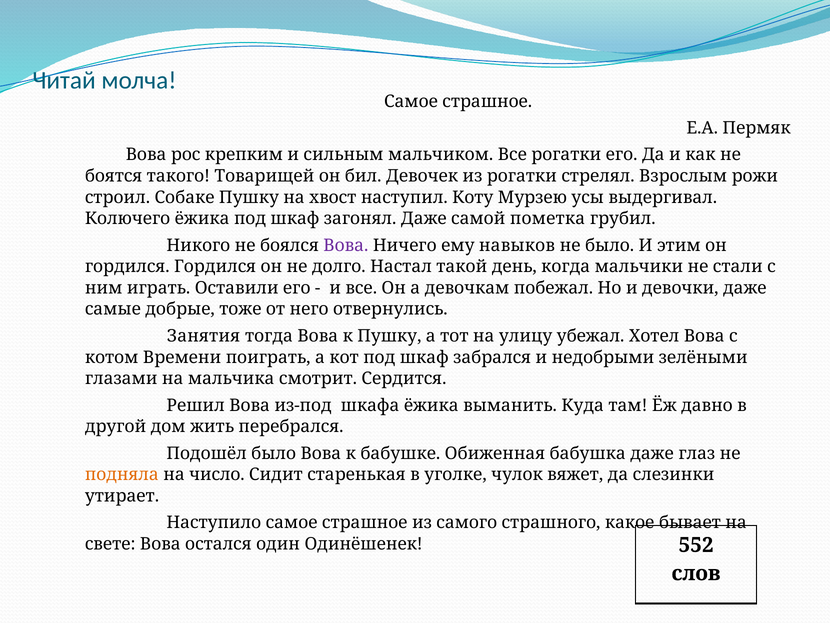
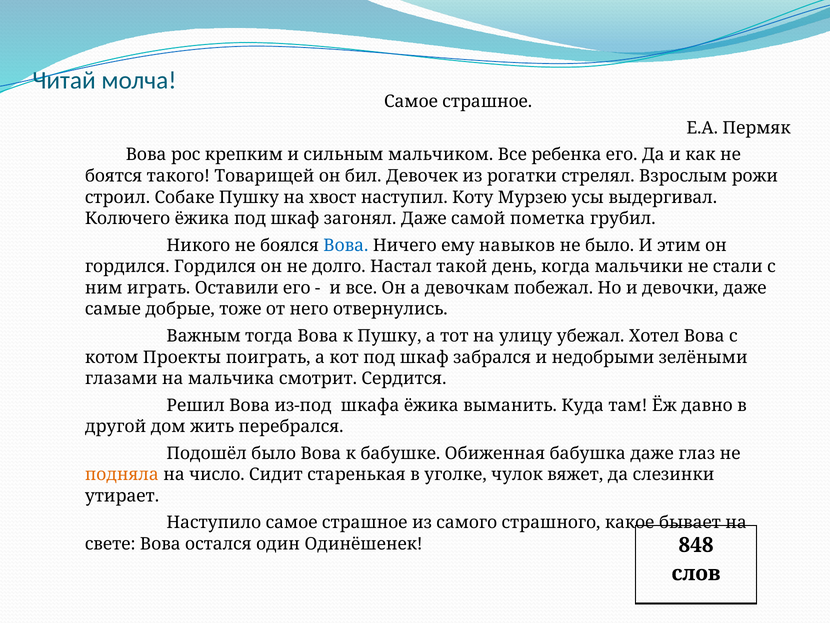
Все рогатки: рогатки -> ребенка (566, 155)
Вова colour: purple -> blue (346, 245)
Занятия: Занятия -> Важным (204, 336)
Времени: Времени -> Проекты (182, 357)
552: 552 -> 848 (696, 545)
